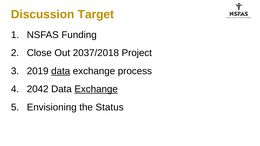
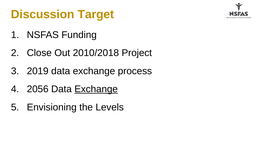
2037/2018: 2037/2018 -> 2010/2018 (96, 53)
data underline: present -> none (61, 71)
2042: 2042 -> 2056 (38, 89)
Status: Status -> Levels (110, 107)
